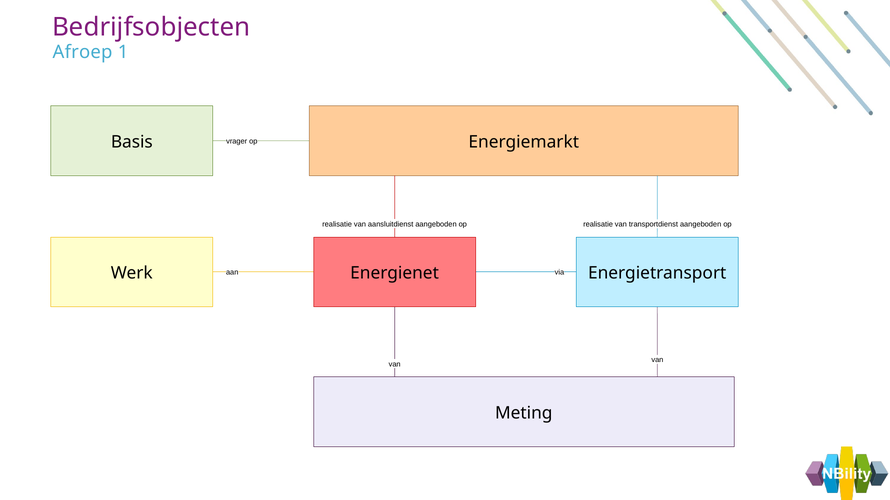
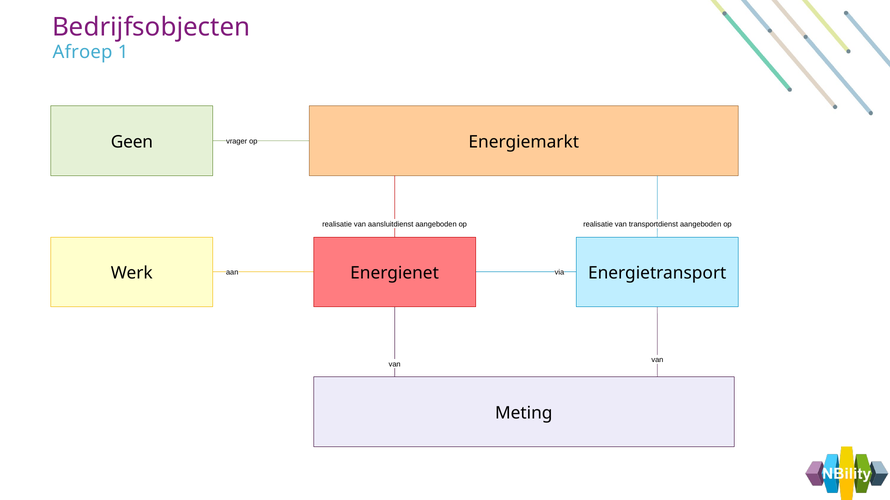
Basis: Basis -> Geen (132, 142)
